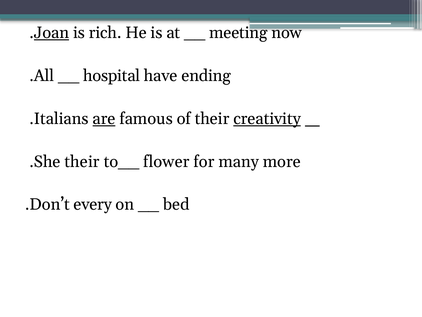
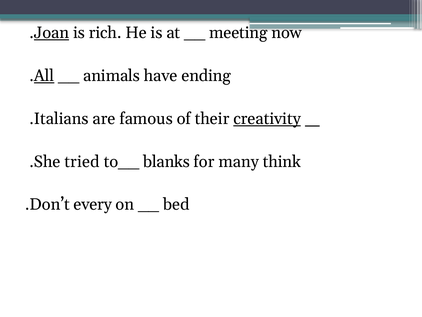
All underline: none -> present (44, 76)
hospital: hospital -> animals (112, 76)
are underline: present -> none (104, 118)
She their: their -> tried (82, 161)
flower: flower -> blanks (167, 161)
more: more -> think (282, 161)
